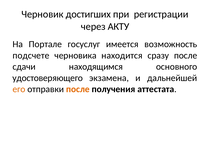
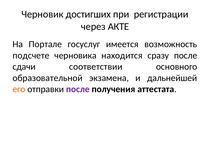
АКТУ: АКТУ -> АКТЕ (118, 26)
находящимся: находящимся -> соответствии (96, 66)
удостоверяющего: удостоверяющего -> образовательной (48, 78)
после colour: orange -> purple (78, 89)
